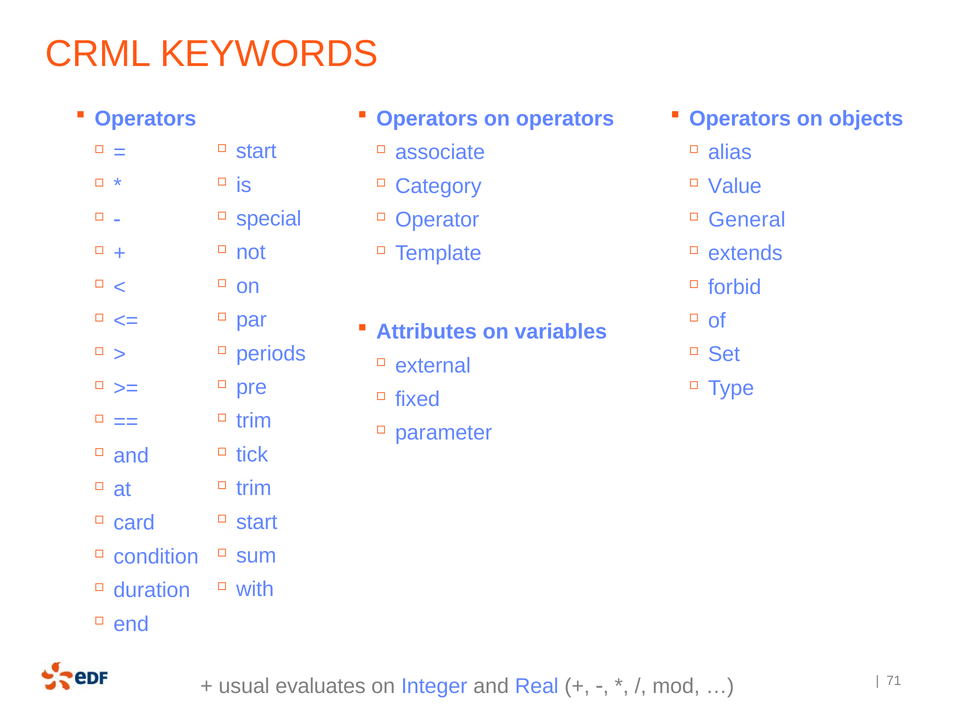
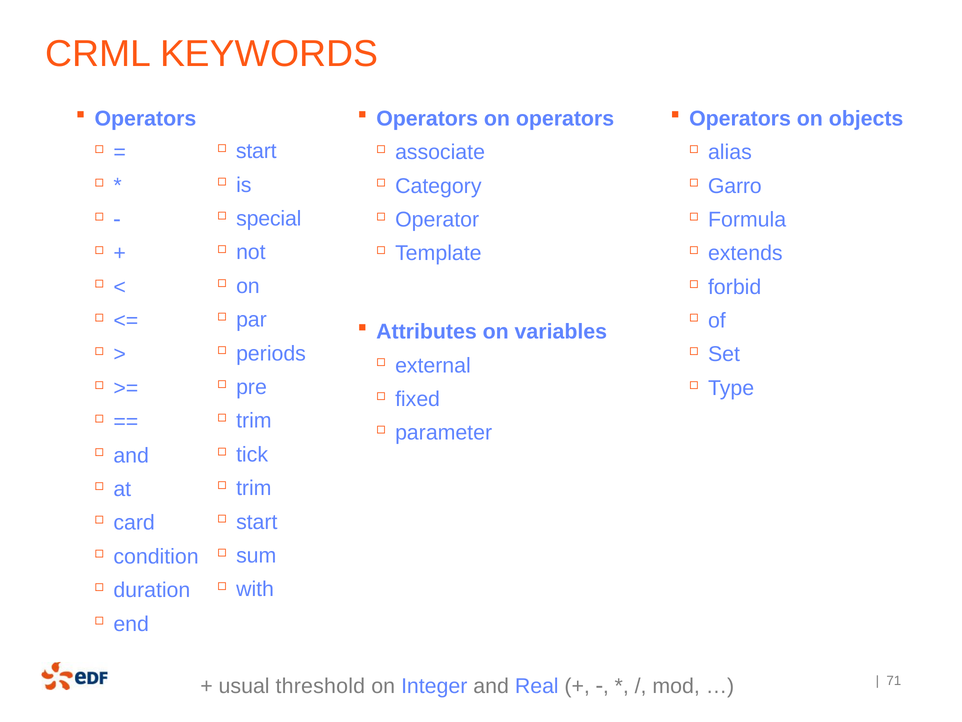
Value: Value -> Garro (735, 186)
General: General -> Formula (747, 220)
evaluates: evaluates -> threshold (320, 686)
